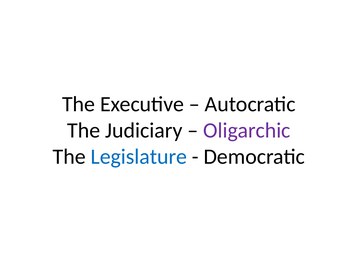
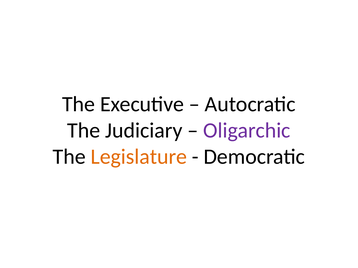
Legislature colour: blue -> orange (139, 157)
